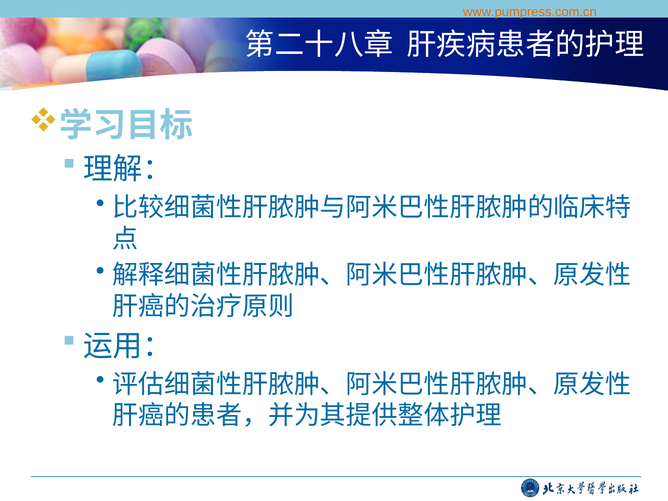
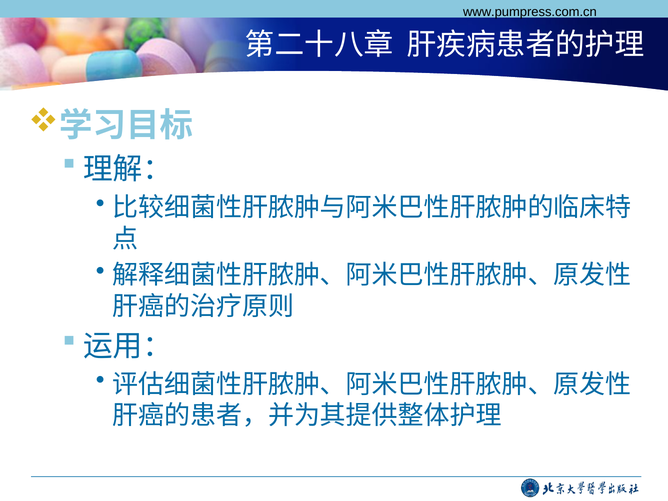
www.pumpress.com.cn colour: orange -> black (530, 12)
